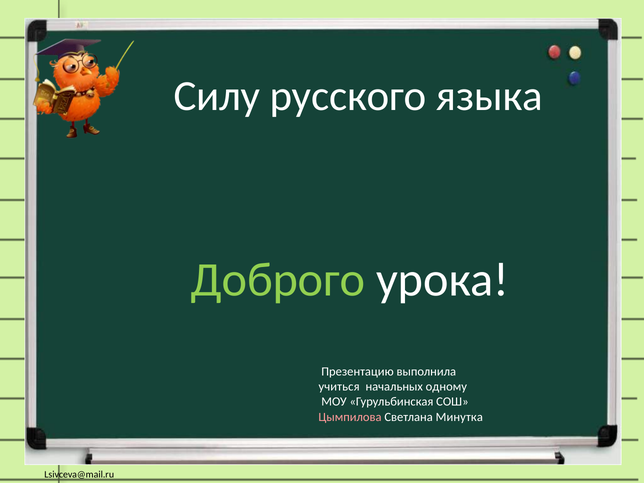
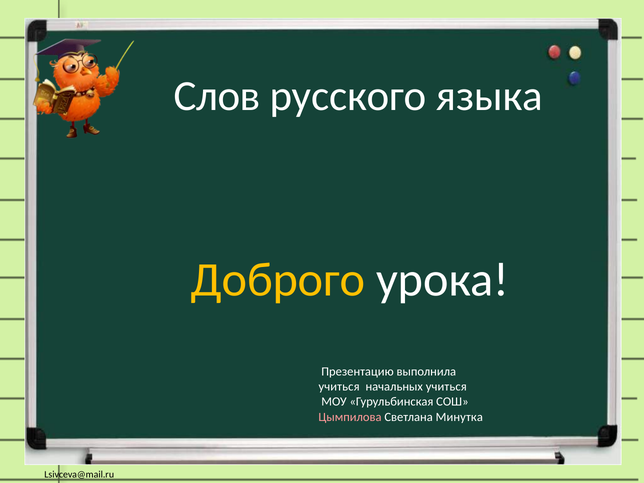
Силу: Силу -> Слов (217, 96)
Доброго colour: light green -> yellow (278, 280)
начальных одному: одному -> учиться (446, 387)
